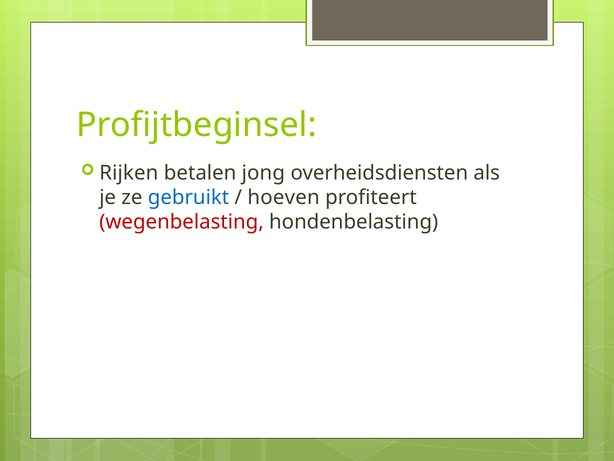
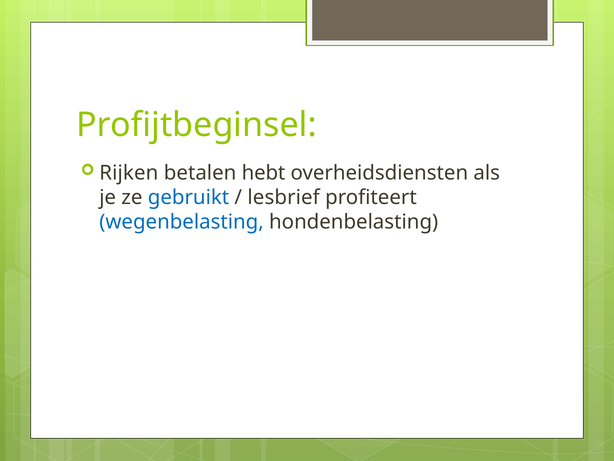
jong: jong -> hebt (263, 173)
hoeven: hoeven -> lesbrief (284, 197)
wegenbelasting colour: red -> blue (182, 222)
